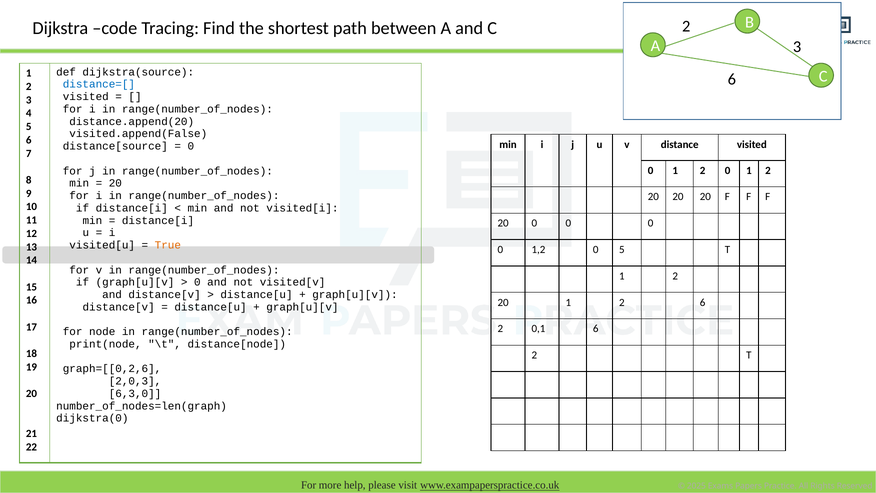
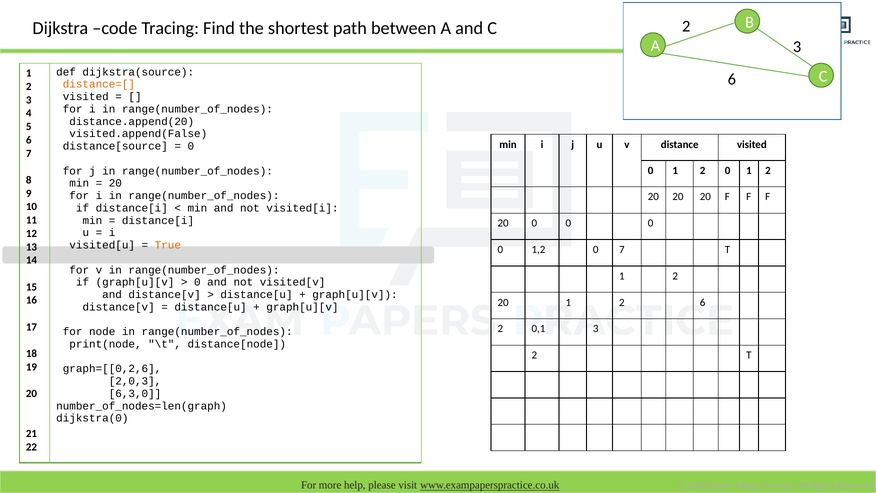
distance=[ colour: blue -> orange (99, 84)
0 5: 5 -> 7 (622, 250)
0,1 6: 6 -> 3 (596, 329)
